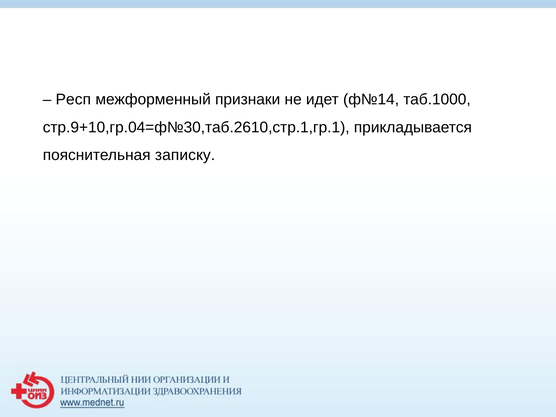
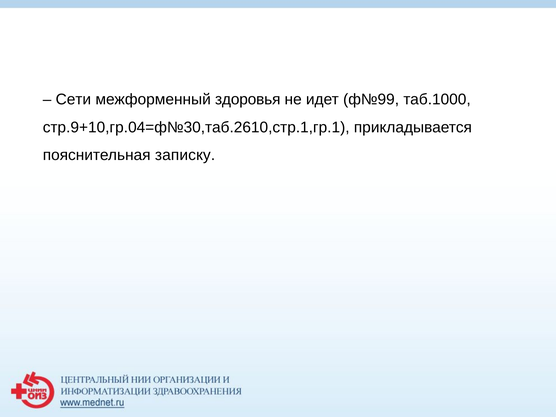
Респ: Респ -> Сети (73, 100)
признаки: признаки -> здоровья (248, 100)
ф№14: ф№14 -> ф№99 (371, 100)
